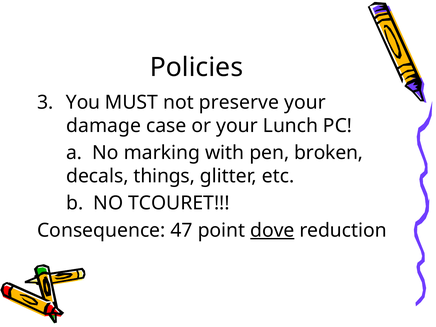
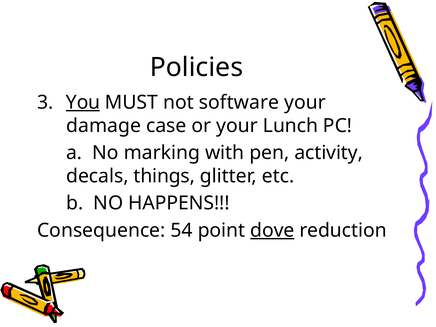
You underline: none -> present (83, 102)
preserve: preserve -> software (239, 102)
broken: broken -> activity (329, 153)
TCOURET: TCOURET -> HAPPENS (179, 203)
47: 47 -> 54 (182, 230)
